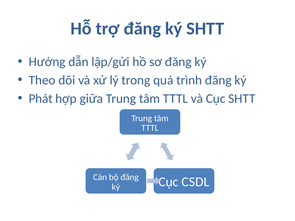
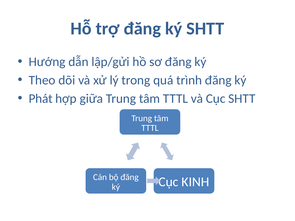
CSDL: CSDL -> KINH (195, 182)
